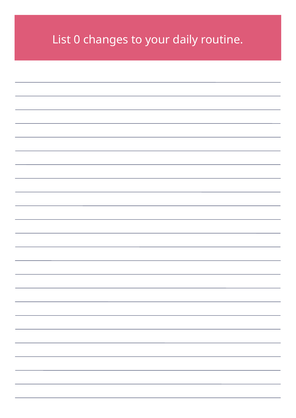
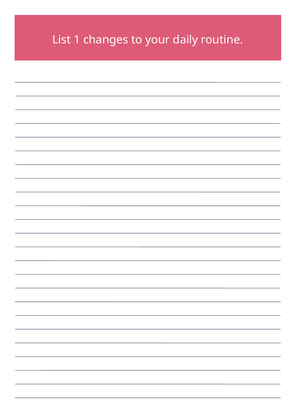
0: 0 -> 1 (77, 40)
